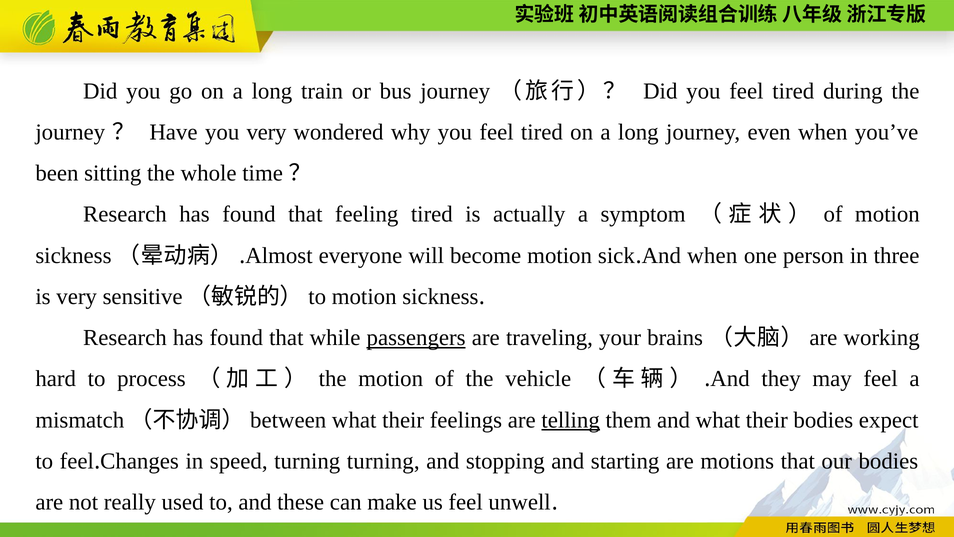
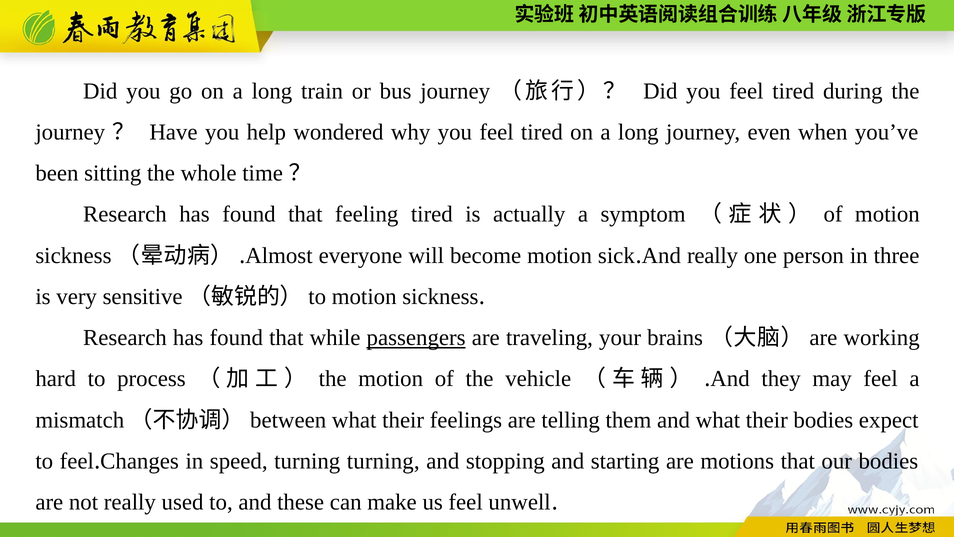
you very: very -> help (266, 132)
And when: when -> really (712, 255)
telling underline: present -> none (571, 420)
